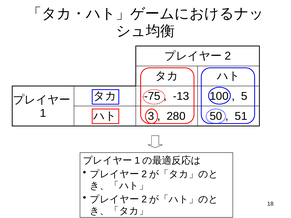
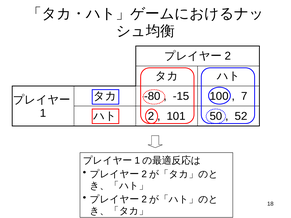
-75: -75 -> -80 (152, 96)
-13: -13 -> -15 (181, 96)
5: 5 -> 7 (244, 96)
3: 3 -> 2 (151, 116)
280: 280 -> 101 (176, 116)
51: 51 -> 52 (241, 116)
